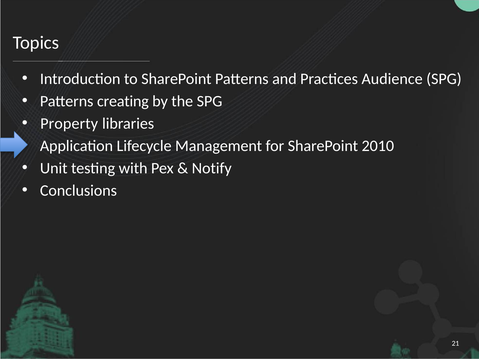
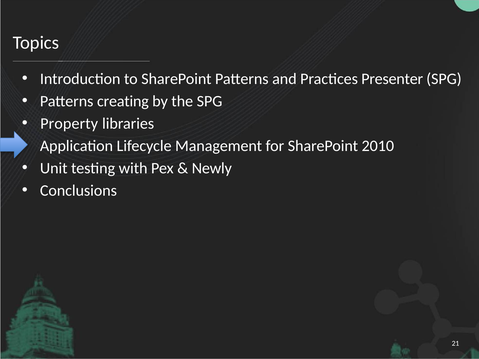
Audience: Audience -> Presenter (392, 79)
Notify: Notify -> Newly (212, 168)
